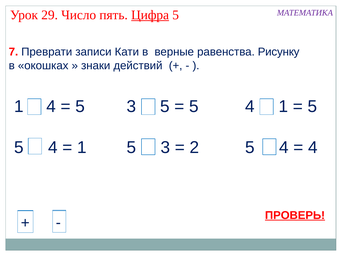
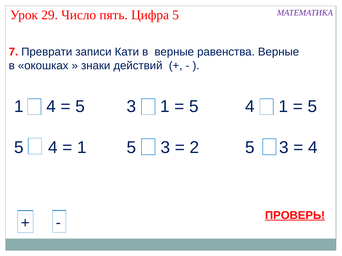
Цифра underline: present -> none (150, 15)
равенства Рисунку: Рисунку -> Верные (279, 52)
5: 5 -> 1 (165, 107)
4: 4 -> 3 (284, 148)
